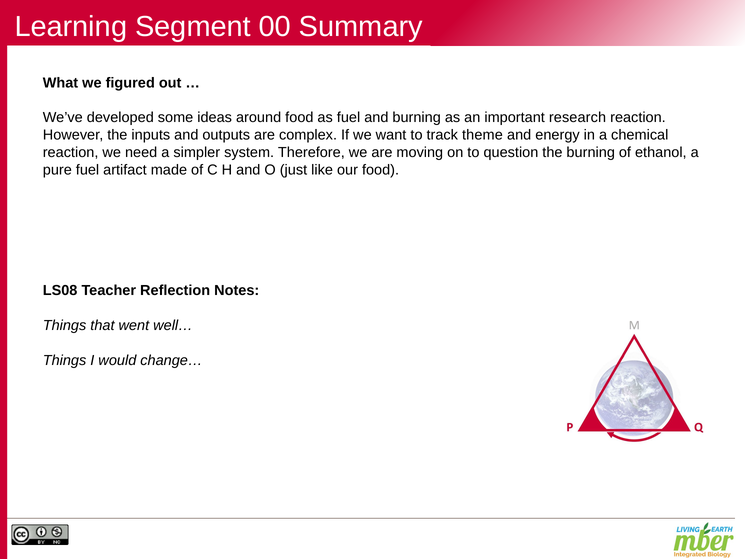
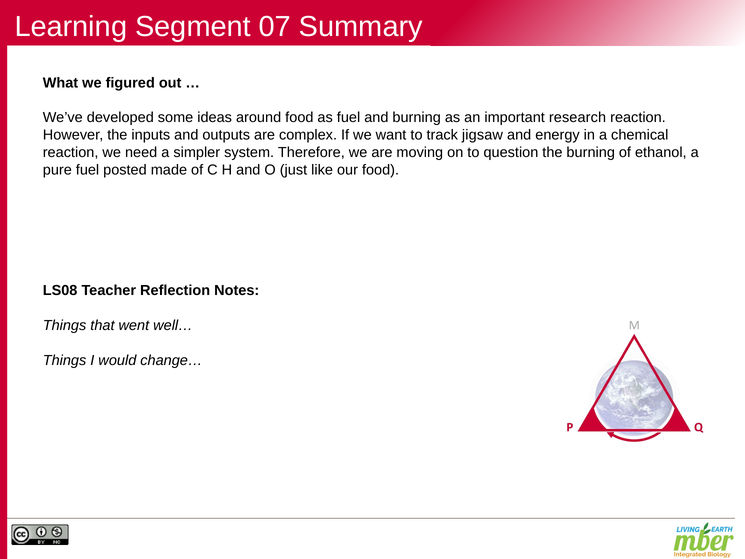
00: 00 -> 07 (275, 27)
theme: theme -> jigsaw (482, 135)
artifact: artifact -> posted (125, 170)
